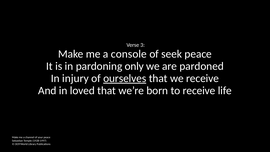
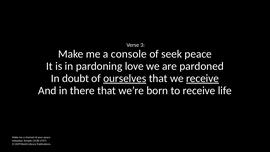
only: only -> love (134, 66)
injury: injury -> doubt (76, 78)
receive underline: none -> present (203, 78)
loved: loved -> there (82, 90)
